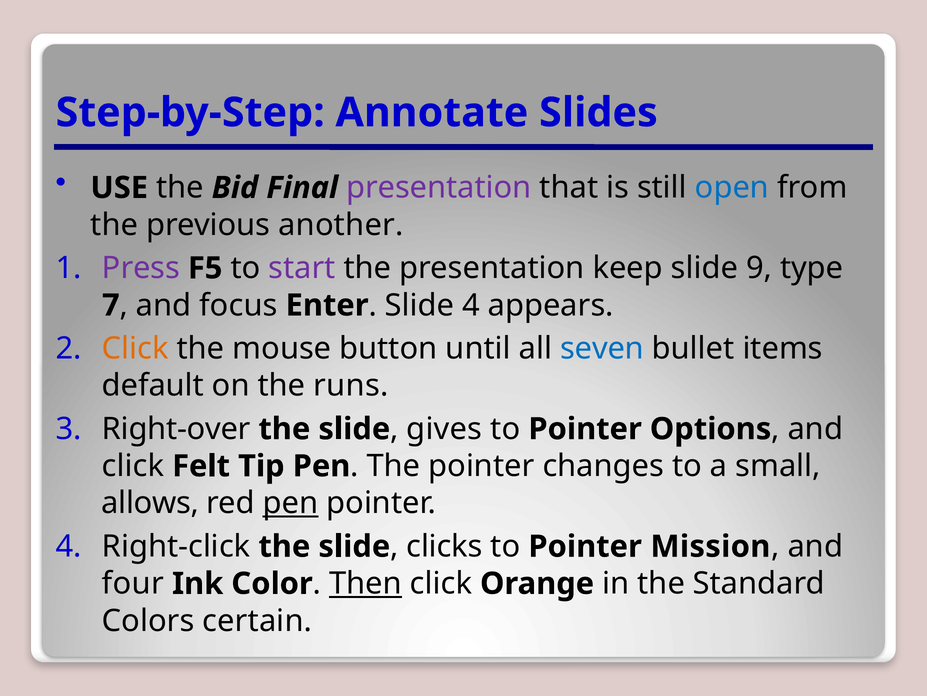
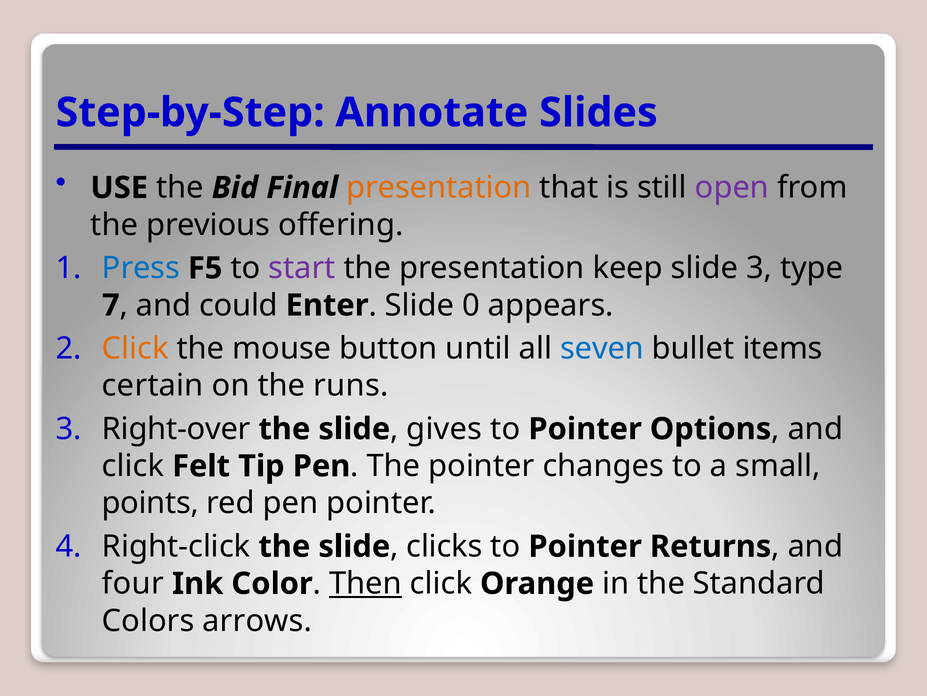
presentation colour: purple -> orange (439, 188)
open colour: blue -> purple (732, 188)
another: another -> offering (341, 225)
Press colour: purple -> blue (141, 268)
slide 9: 9 -> 3 (759, 268)
focus: focus -> could (239, 305)
Slide 4: 4 -> 0 (471, 305)
default: default -> certain (153, 385)
allows: allows -> points (150, 503)
pen underline: present -> none (291, 503)
Mission: Mission -> Returns (711, 546)
certain: certain -> arrows (257, 620)
